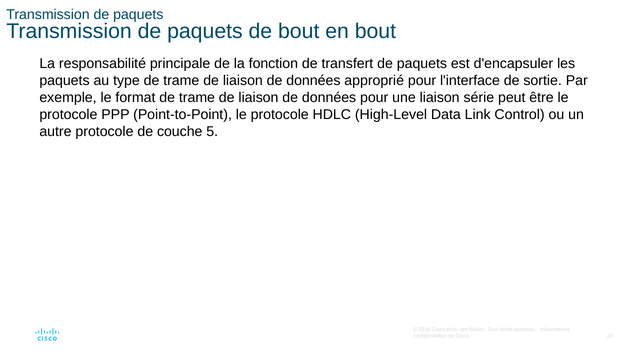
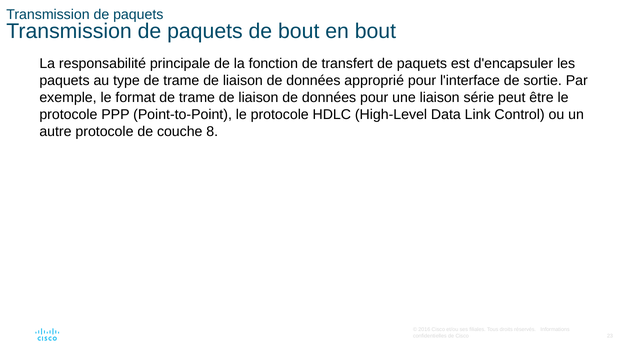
5: 5 -> 8 (212, 132)
